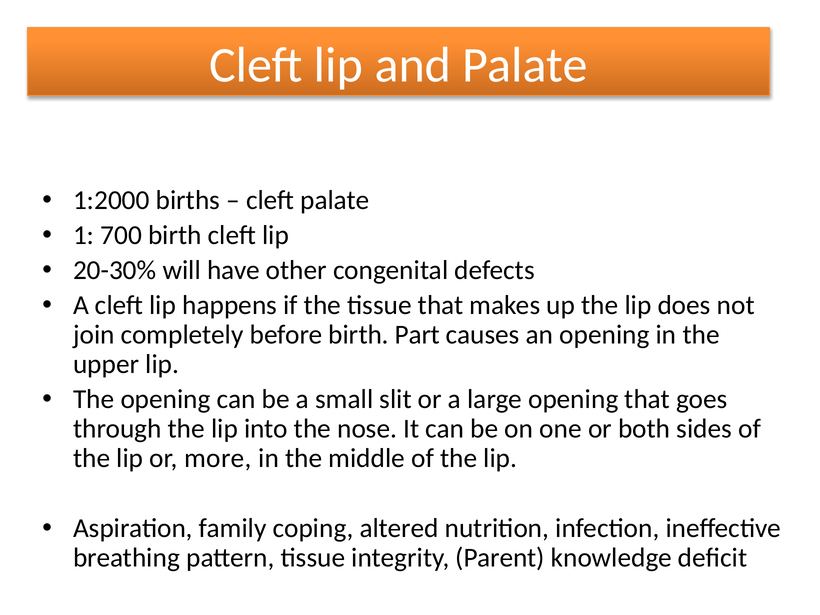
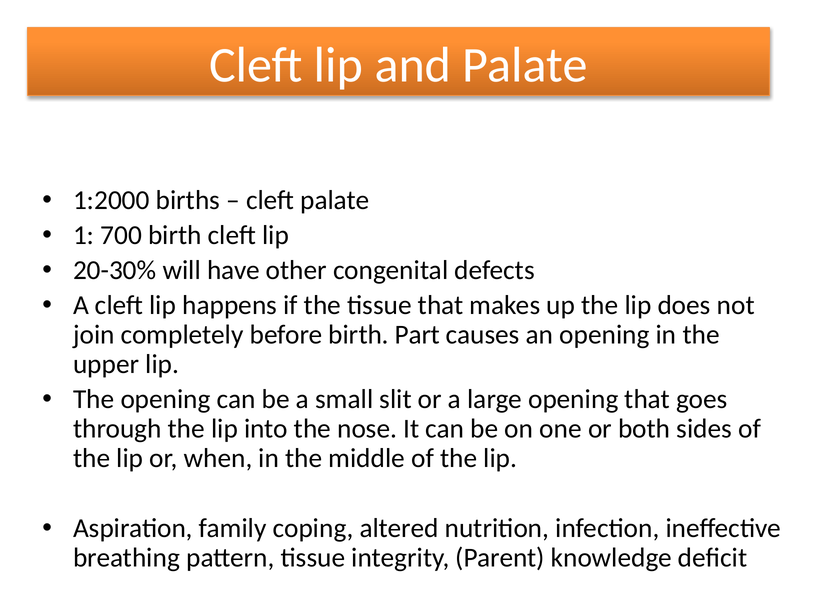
more: more -> when (218, 458)
